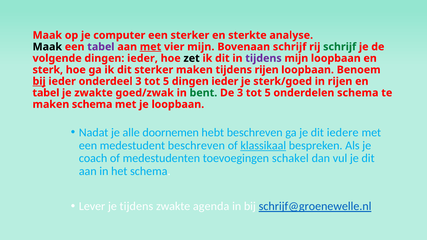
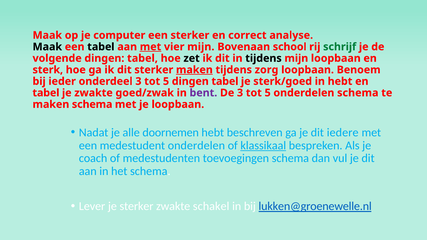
sterkte: sterkte -> correct (247, 35)
tabel colour: purple -> black (101, 47)
Bovenaan schrijf: schrijf -> school (290, 47)
volgende dingen ieder: ieder -> tabel (142, 58)
tijdens colour: purple -> black (264, 58)
maken underline: none -> present (194, 70)
tijdens rijen: rijen -> zorg (267, 70)
bij underline: present -> none (39, 81)
5 dingen ieder: ieder -> tabel (225, 81)
in rijen: rijen -> hebt (340, 81)
bent colour: green -> purple (203, 93)
medestudent beschreven: beschreven -> onderdelen (196, 146)
toevoegingen schakel: schakel -> schema (290, 158)
je tijdens: tijdens -> sterker (137, 206)
agenda: agenda -> schakel (211, 206)
schrijf@groenewelle.nl: schrijf@groenewelle.nl -> lukken@groenewelle.nl (315, 206)
